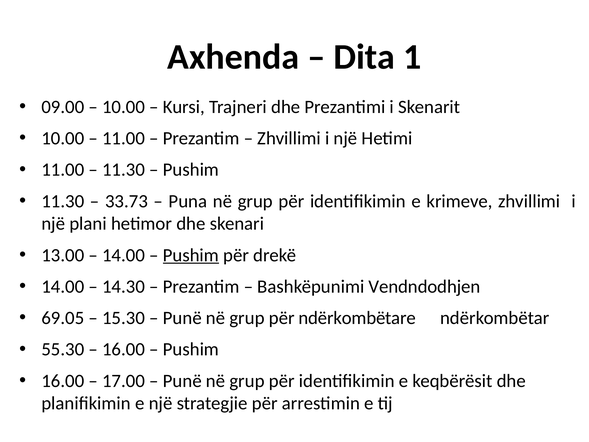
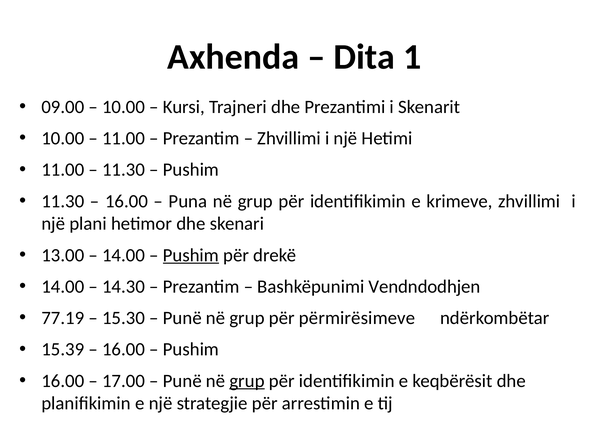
33.73: 33.73 -> 16.00 (126, 201)
69.05: 69.05 -> 77.19 (63, 318)
ndërkombëtare: ndërkombëtare -> përmirësimeve (357, 318)
55.30: 55.30 -> 15.39 (63, 349)
grup underline: none -> present (247, 381)
